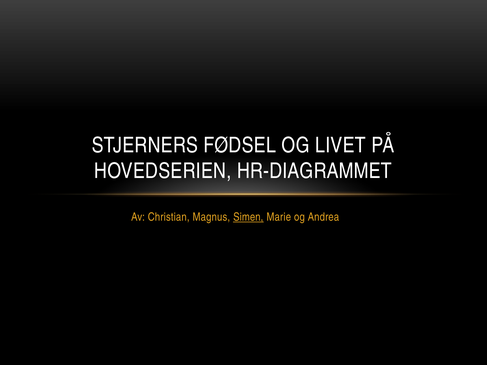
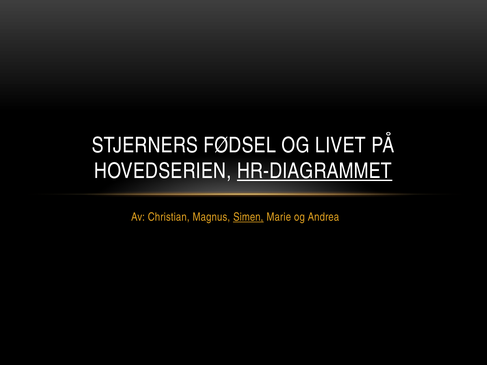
HR-DIAGRAMMET underline: none -> present (314, 171)
